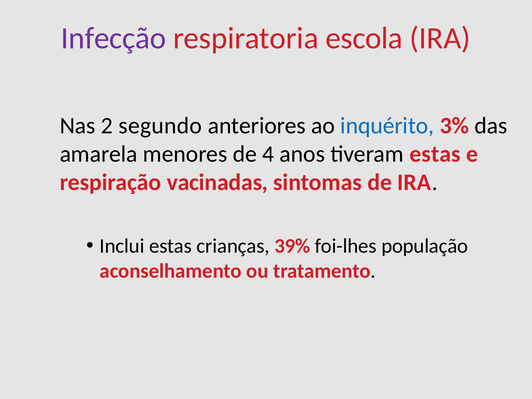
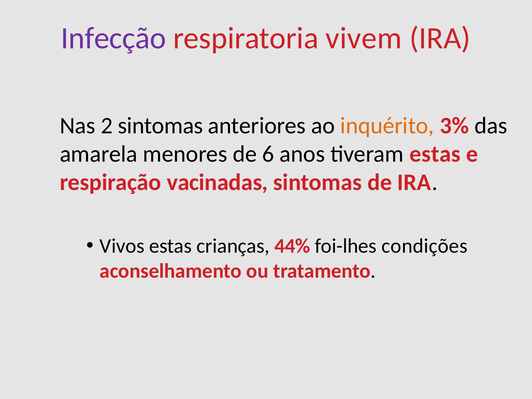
escola: escola -> vivem (364, 38)
2 segundo: segundo -> sintomas (160, 126)
inquérito colour: blue -> orange (387, 126)
4: 4 -> 6 (268, 154)
Inclui: Inclui -> Vivos (122, 246)
39%: 39% -> 44% (292, 246)
população: população -> condições (425, 246)
